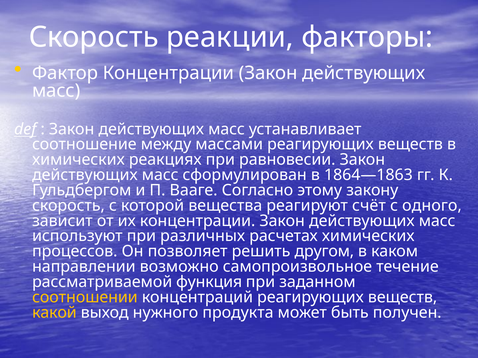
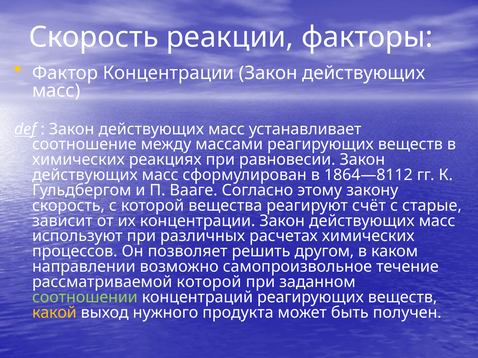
1864—1863: 1864—1863 -> 1864—8112 (368, 175)
одного: одного -> старые (432, 206)
рассматриваемой функция: функция -> которой (209, 282)
соотношении colour: yellow -> light green (85, 298)
